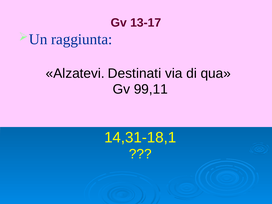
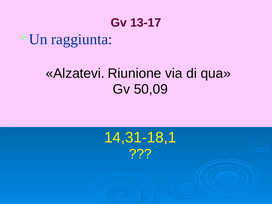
Destinati: Destinati -> Riunione (135, 73)
99,11: 99,11 -> 50,09 (151, 89)
